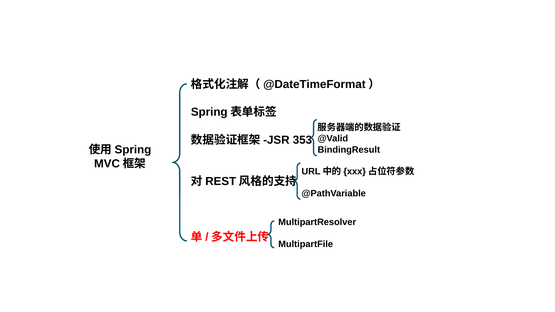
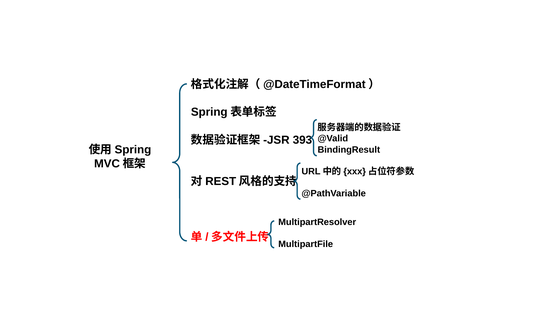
353: 353 -> 393 (302, 140)
